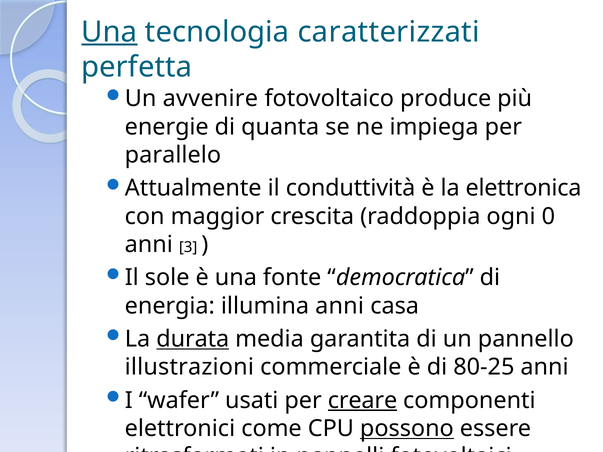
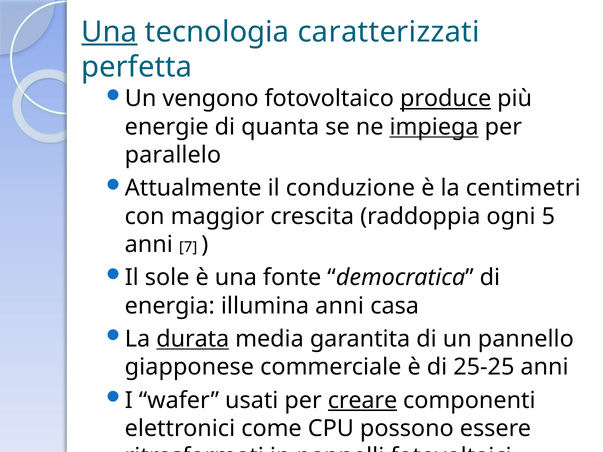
avvenire: avvenire -> vengono (211, 99)
produce underline: none -> present (446, 99)
impiega underline: none -> present (434, 127)
conduttività: conduttività -> conduzione (350, 188)
elettronica: elettronica -> centimetri (523, 188)
0: 0 -> 5 (548, 216)
3: 3 -> 7 (188, 247)
illustrazioni: illustrazioni -> giapponese (189, 367)
80-25: 80-25 -> 25-25 (484, 367)
possono underline: present -> none (407, 429)
